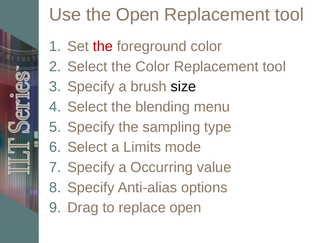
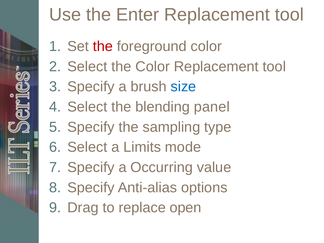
the Open: Open -> Enter (138, 15)
size colour: black -> blue (183, 87)
menu: menu -> panel (212, 107)
